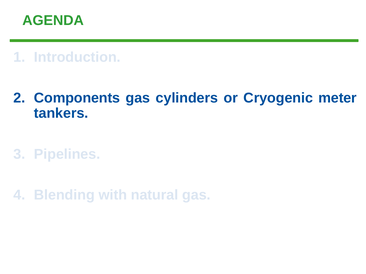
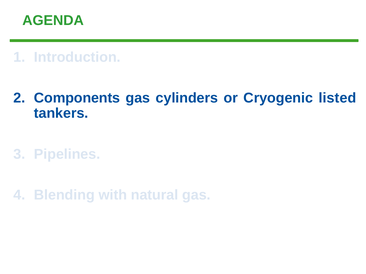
meter: meter -> listed (337, 98)
